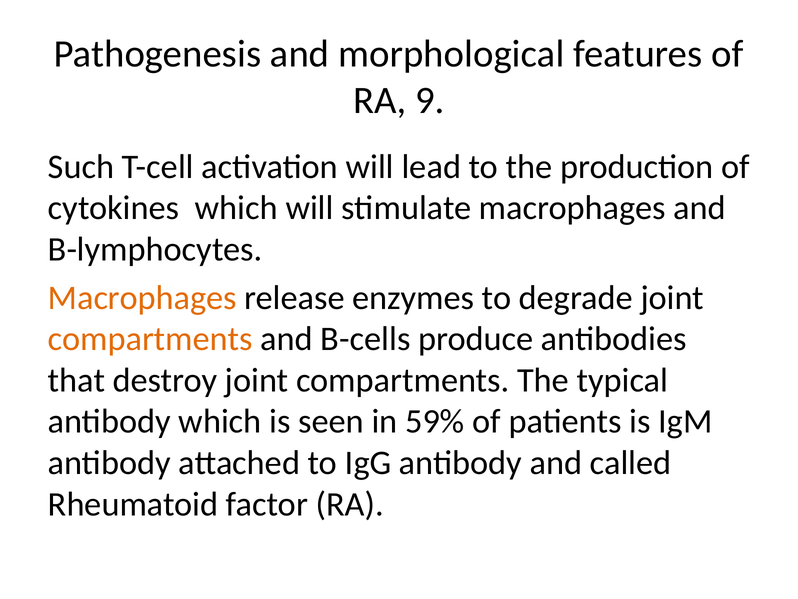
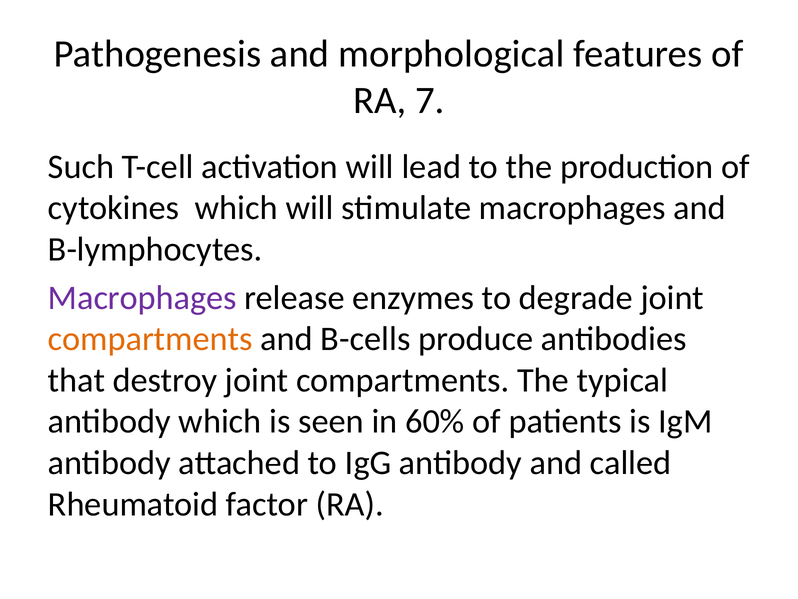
9: 9 -> 7 (430, 100)
Macrophages colour: orange -> purple (142, 298)
59%: 59% -> 60% (435, 421)
